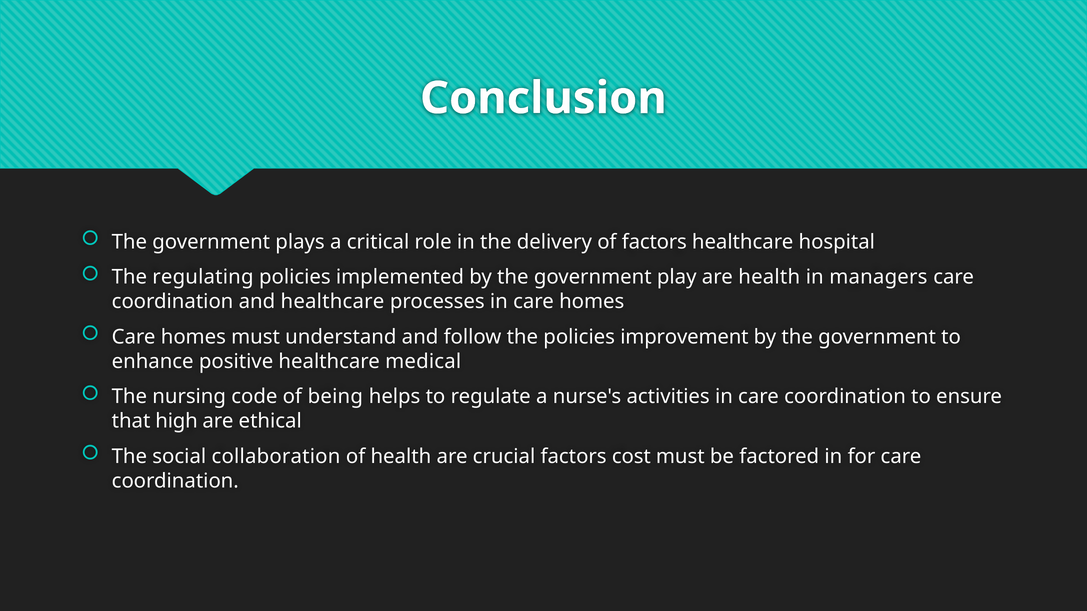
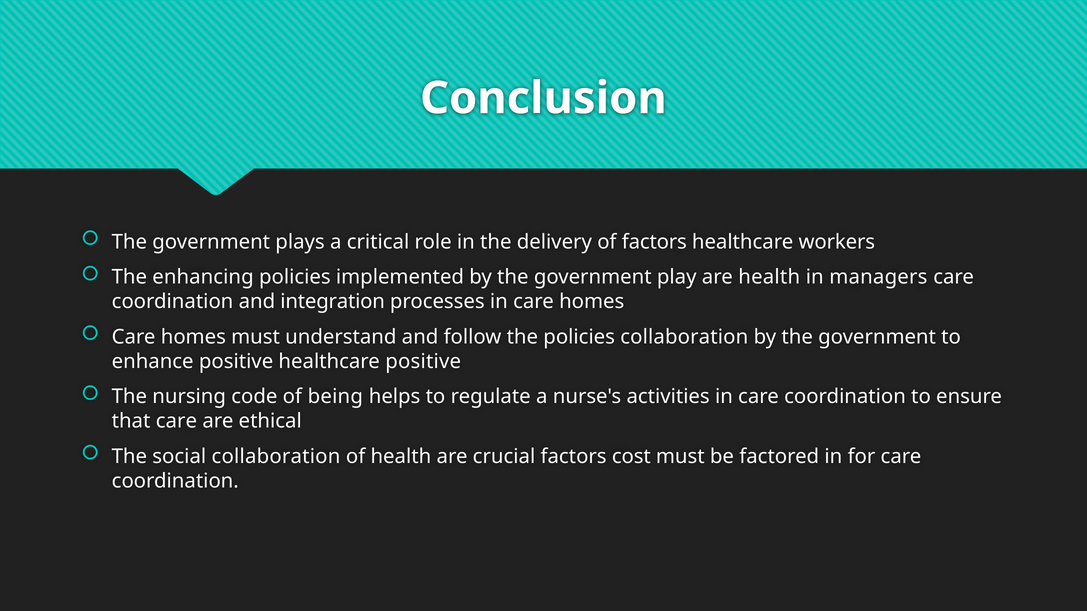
hospital: hospital -> workers (837, 242)
regulating: regulating -> enhancing (203, 277)
and healthcare: healthcare -> integration (333, 302)
policies improvement: improvement -> collaboration (684, 337)
healthcare medical: medical -> positive (423, 362)
that high: high -> care (176, 421)
